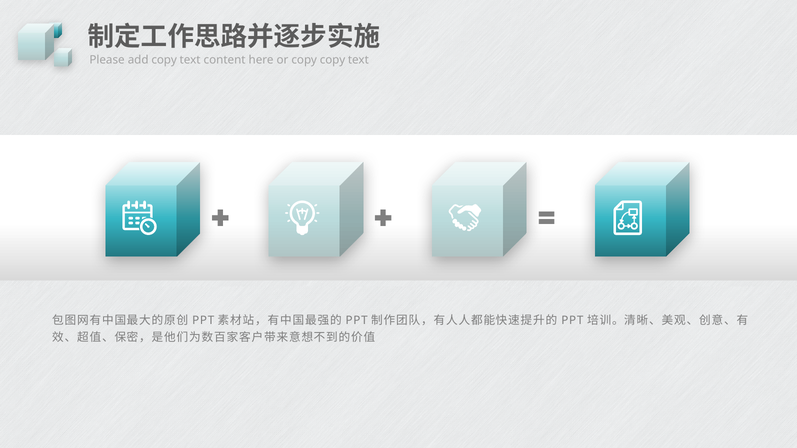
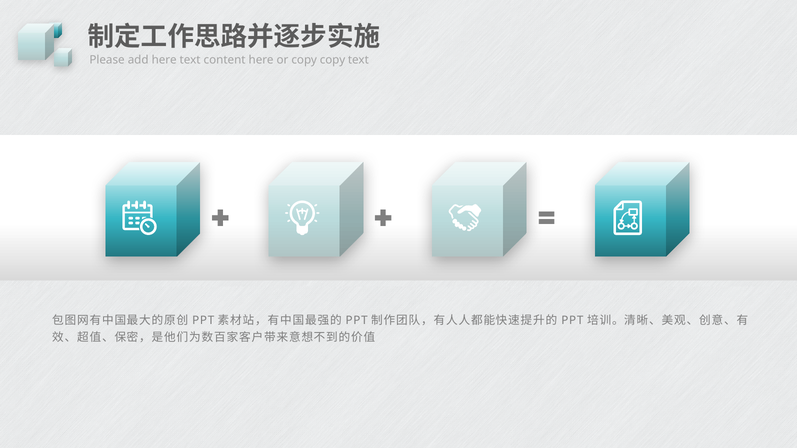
add copy: copy -> here (164, 60)
